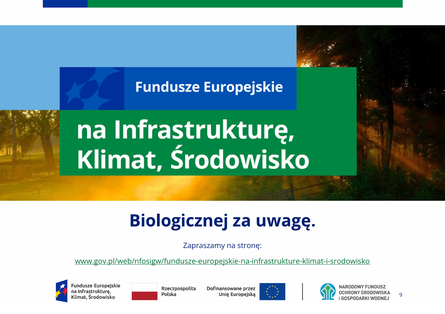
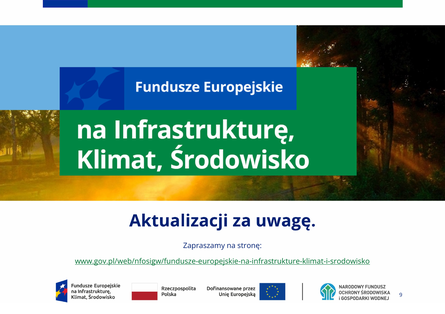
Biologicznej: Biologicznej -> Aktualizacji (179, 221)
